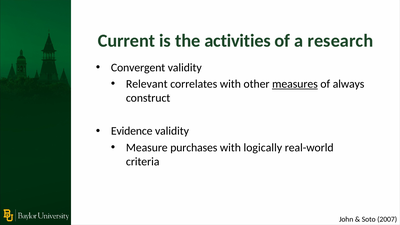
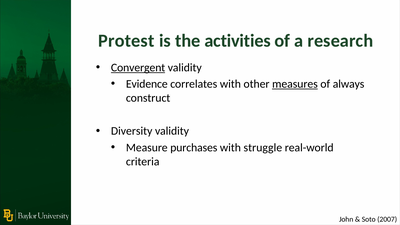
Current: Current -> Protest (126, 41)
Convergent underline: none -> present (138, 68)
Relevant: Relevant -> Evidence (147, 84)
Evidence: Evidence -> Diversity (132, 131)
logically: logically -> struggle (263, 148)
